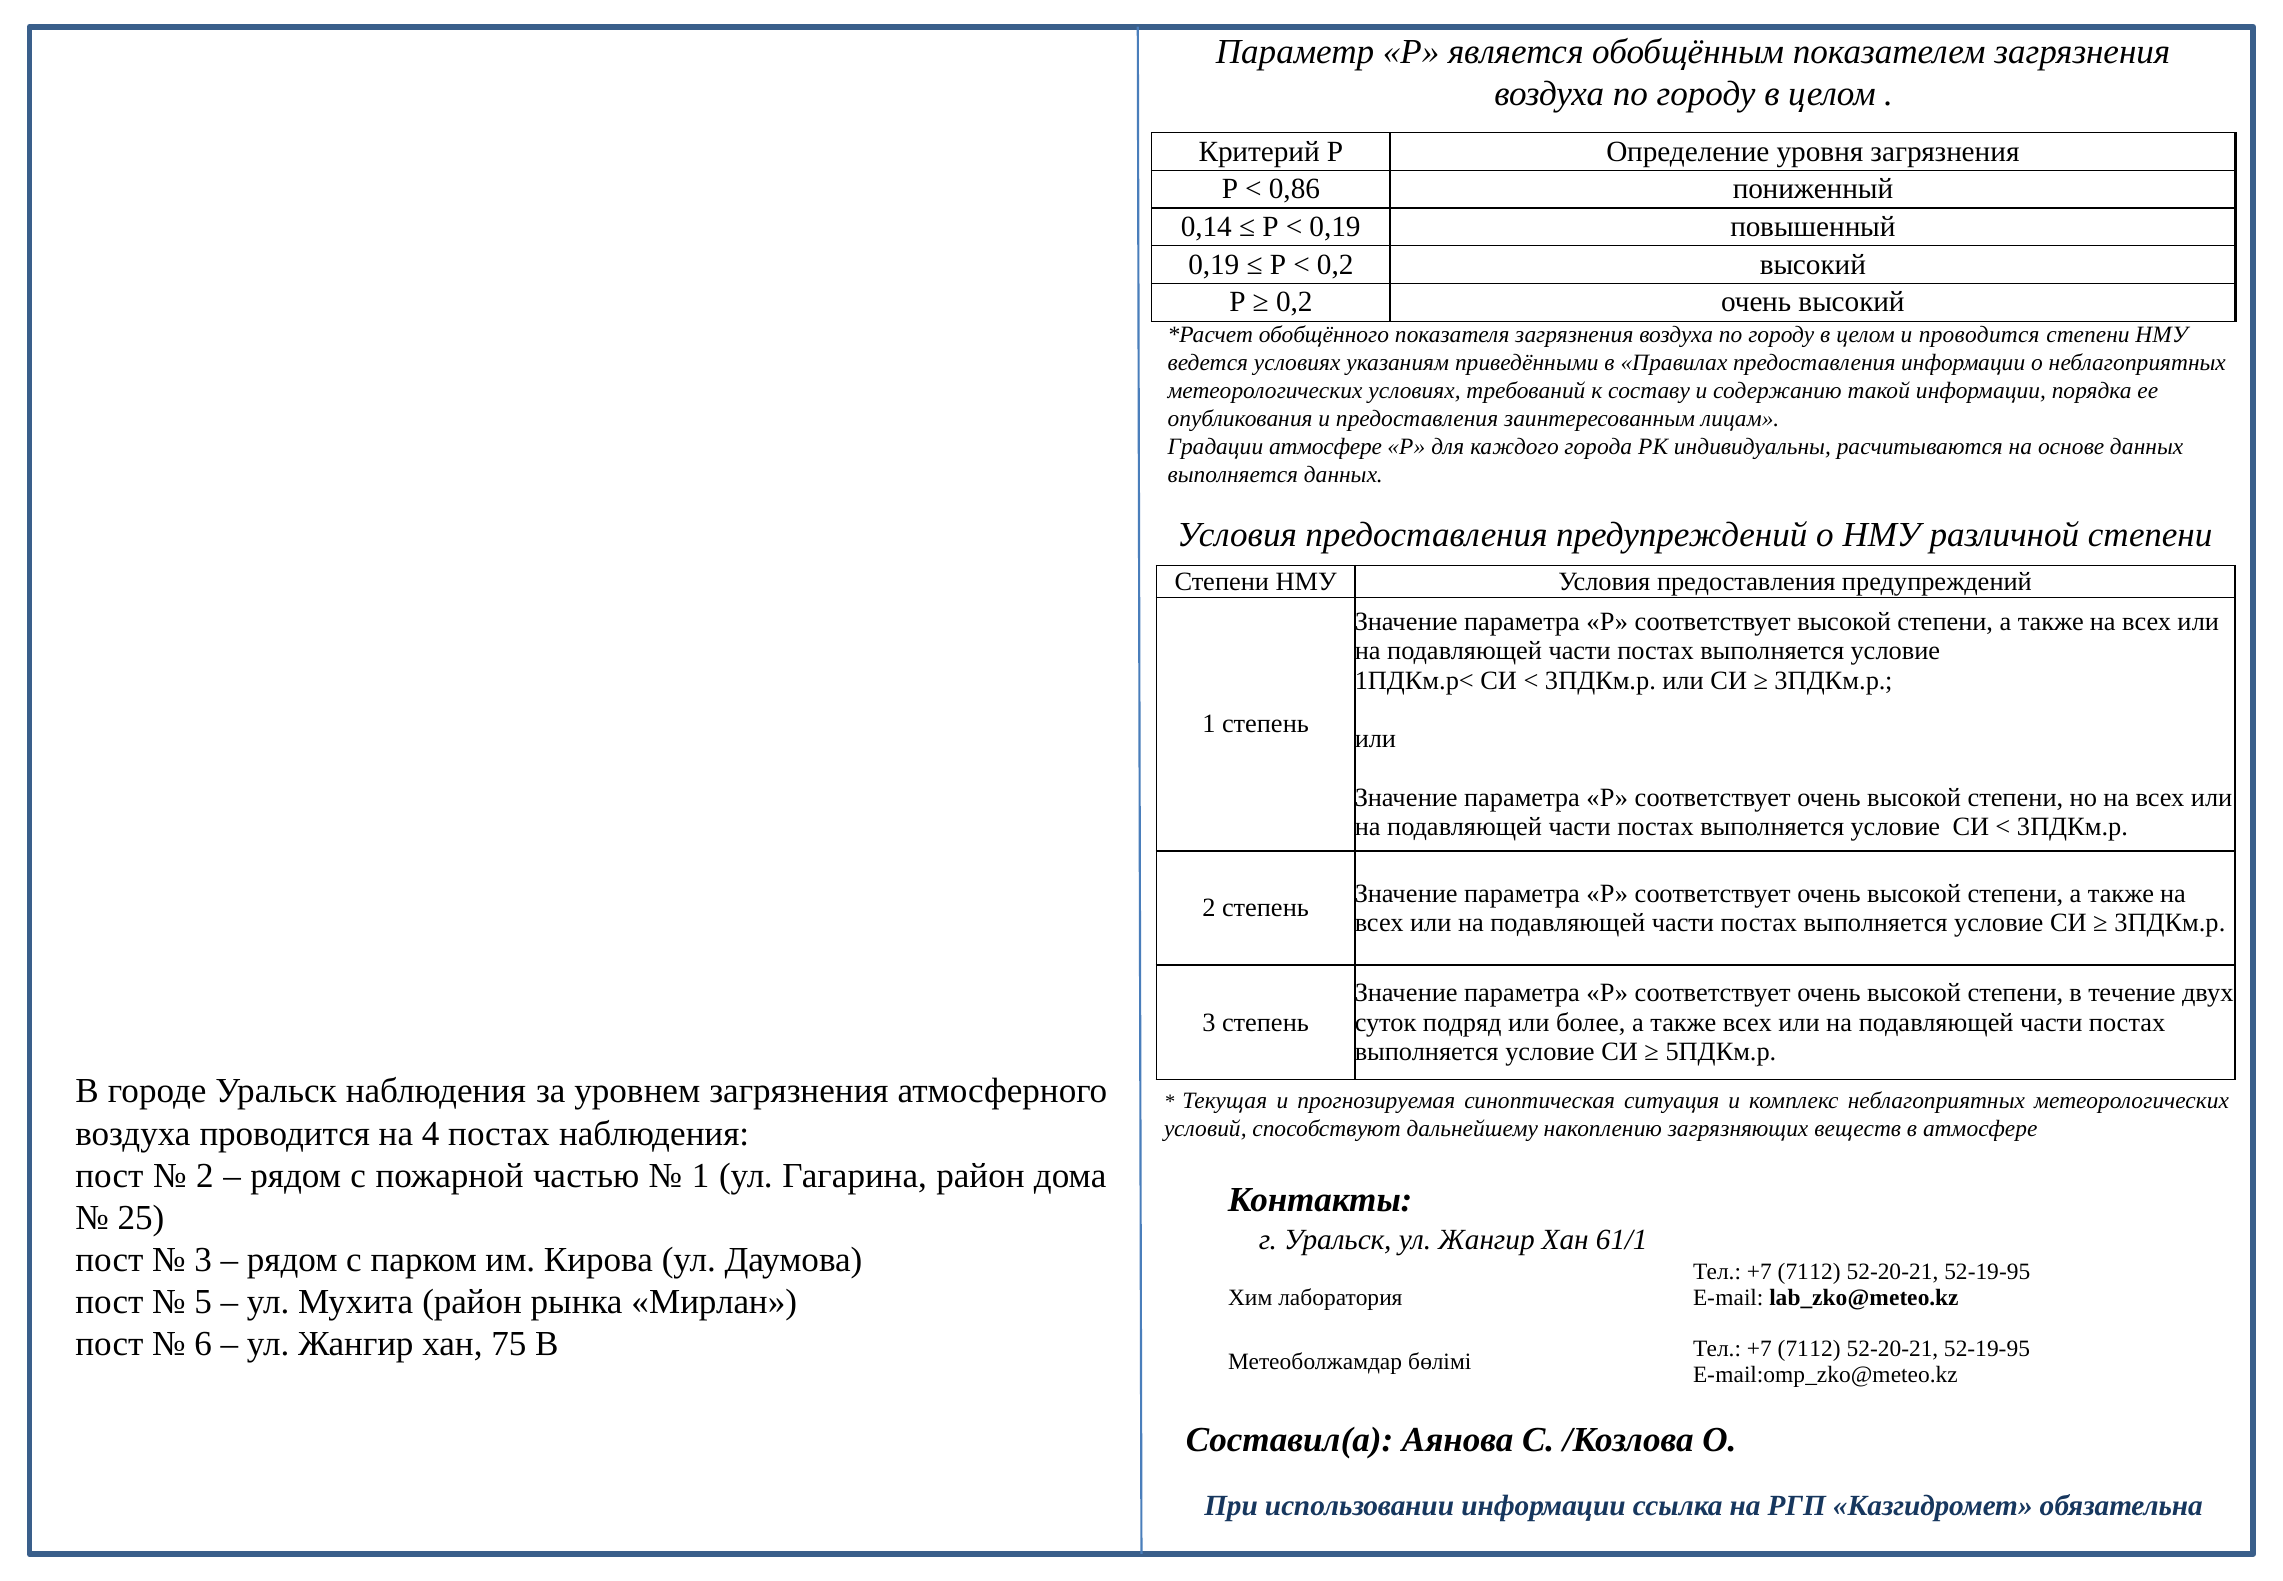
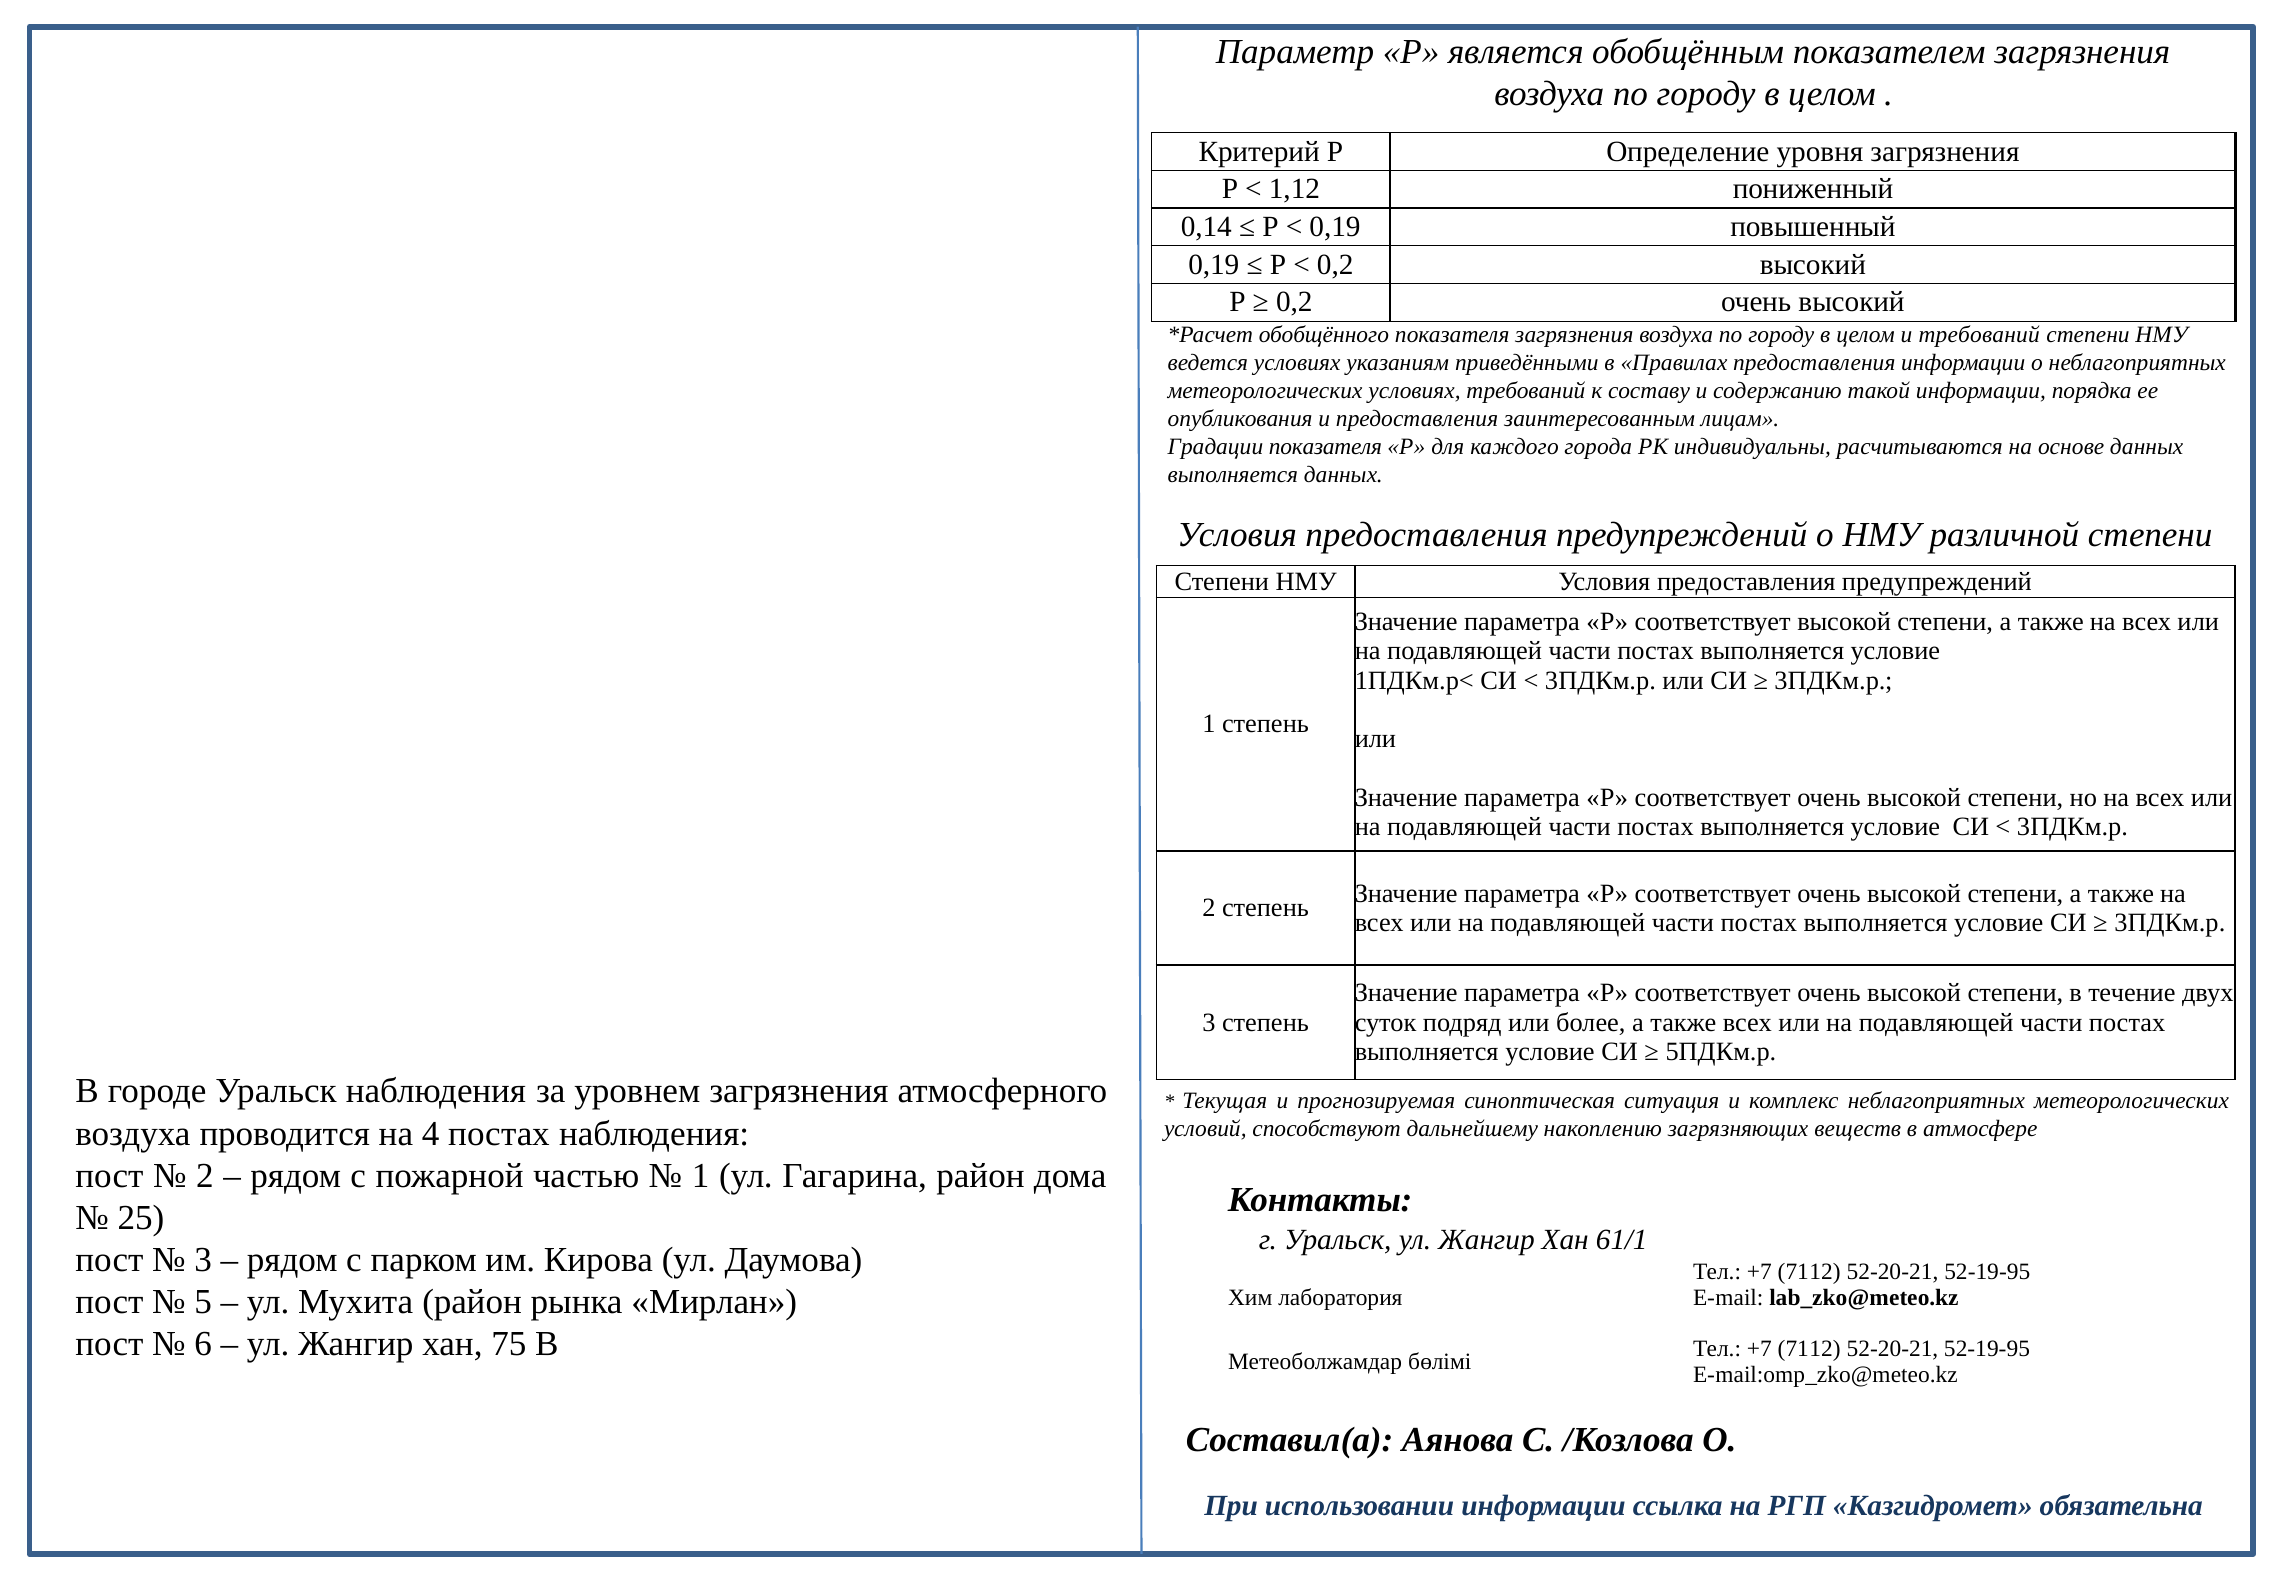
0,86: 0,86 -> 1,12 (1294, 189)
и проводится: проводится -> требований (1979, 335)
Градации атмосфере: атмосфере -> показателя (1326, 447)
